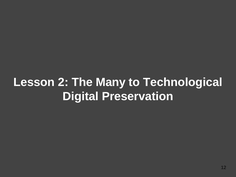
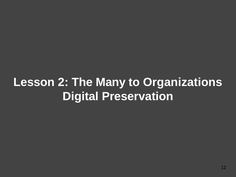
Technological: Technological -> Organizations (183, 82)
